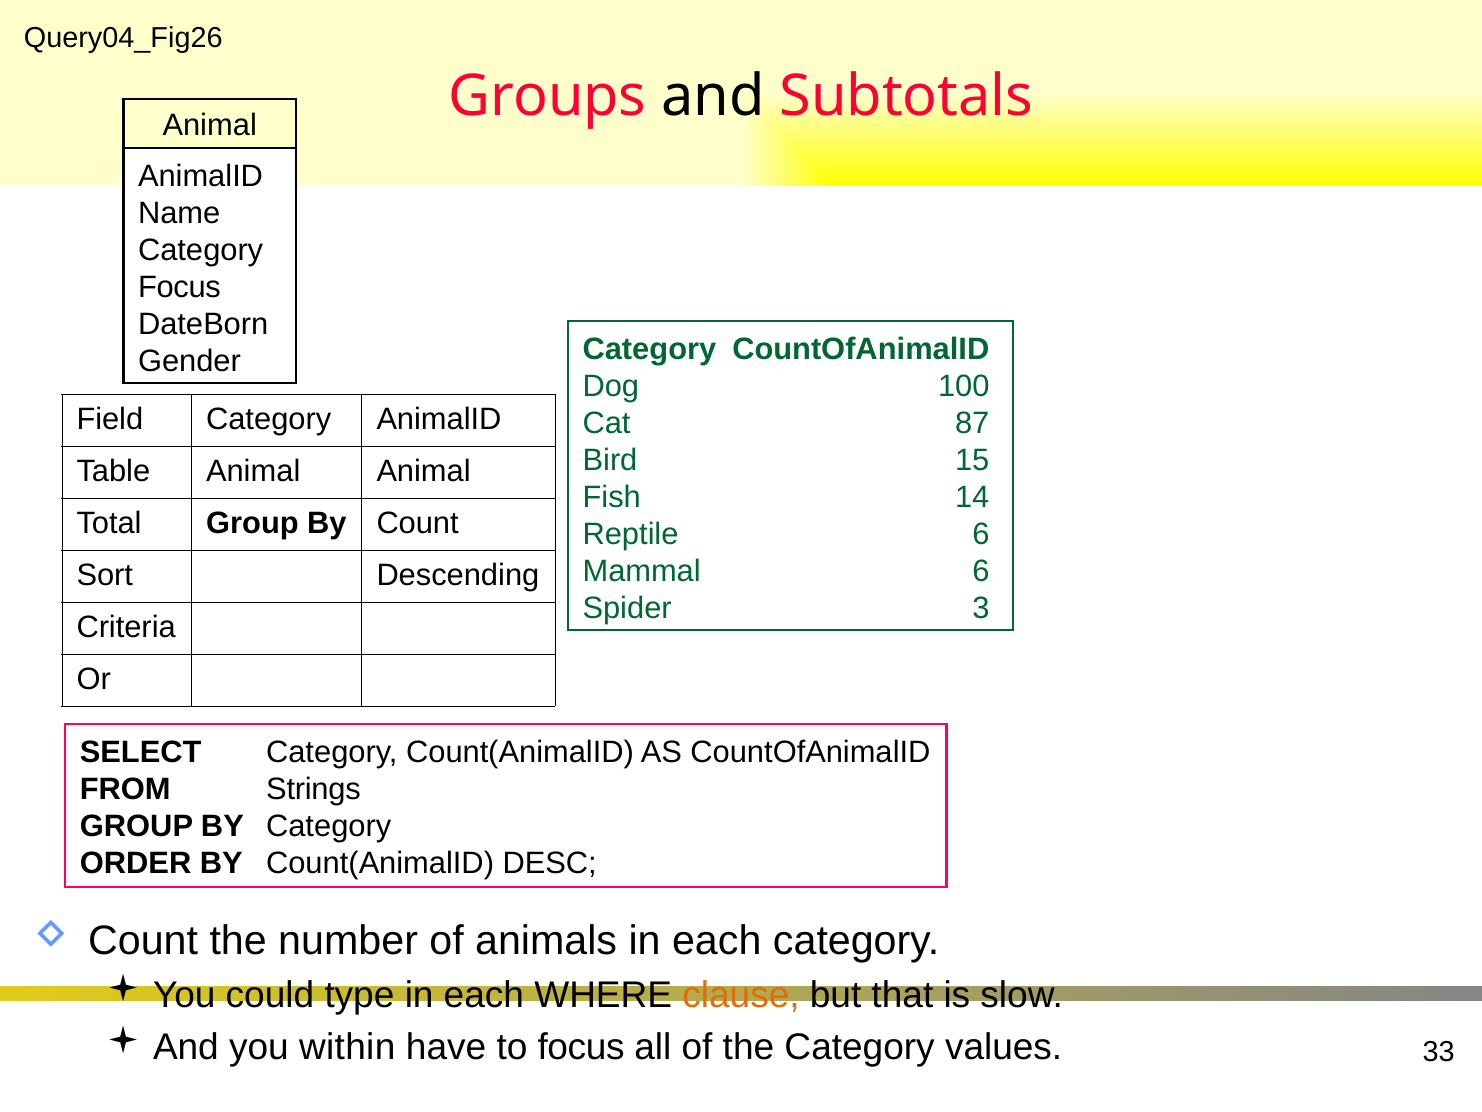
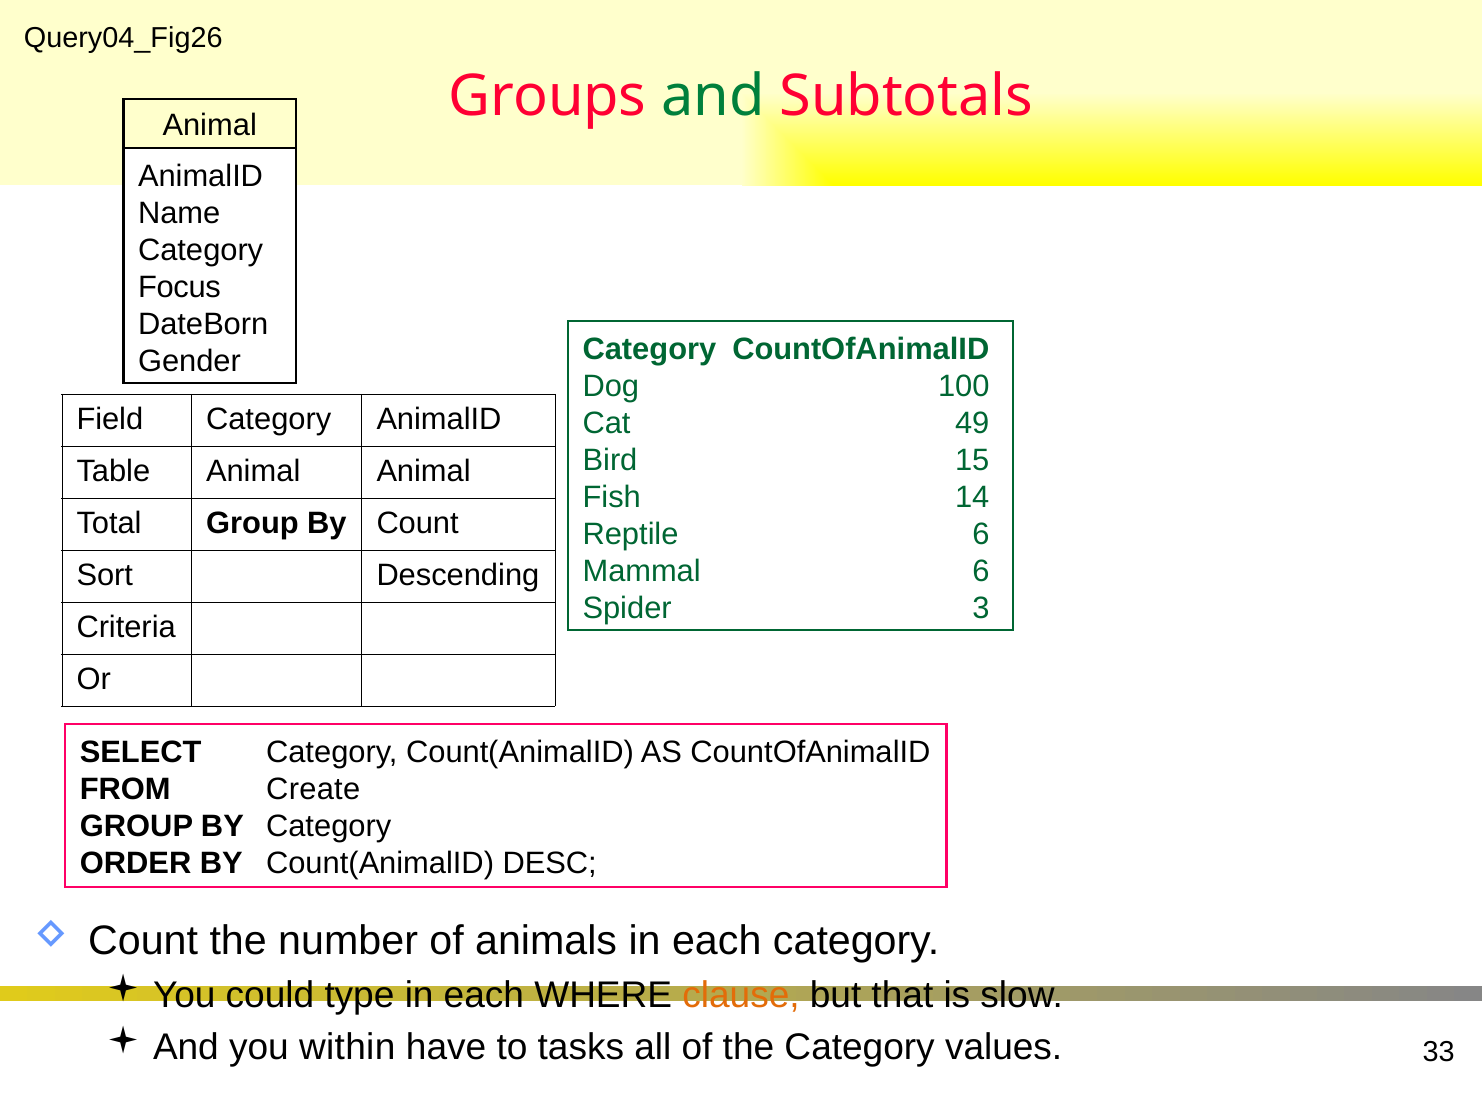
and colour: black -> green (713, 97)
87: 87 -> 49 (972, 423)
Strings: Strings -> Create (313, 789)
to focus: focus -> tasks (581, 1047)
